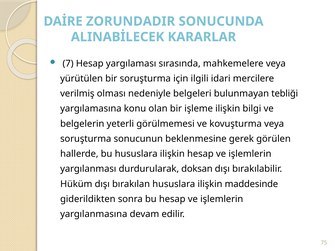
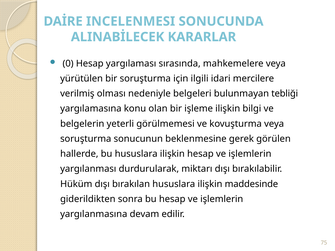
ZORUNDADIR: ZORUNDADIR -> INCELENMESI (131, 21)
7: 7 -> 0 (68, 64)
doksan: doksan -> miktarı (197, 169)
